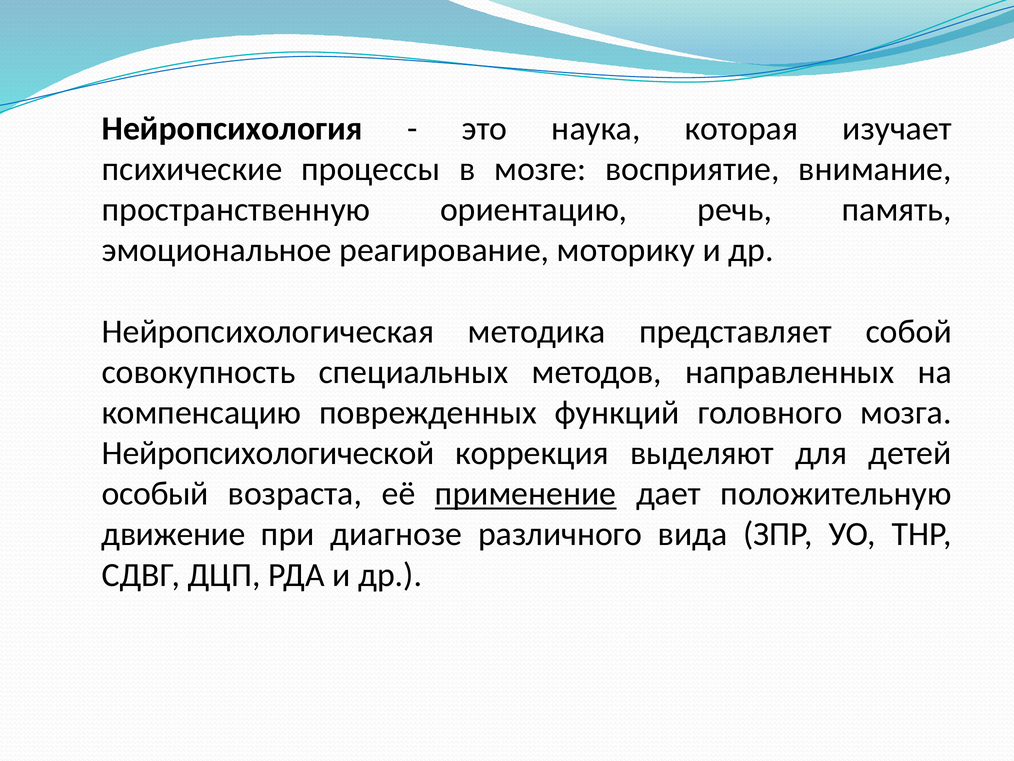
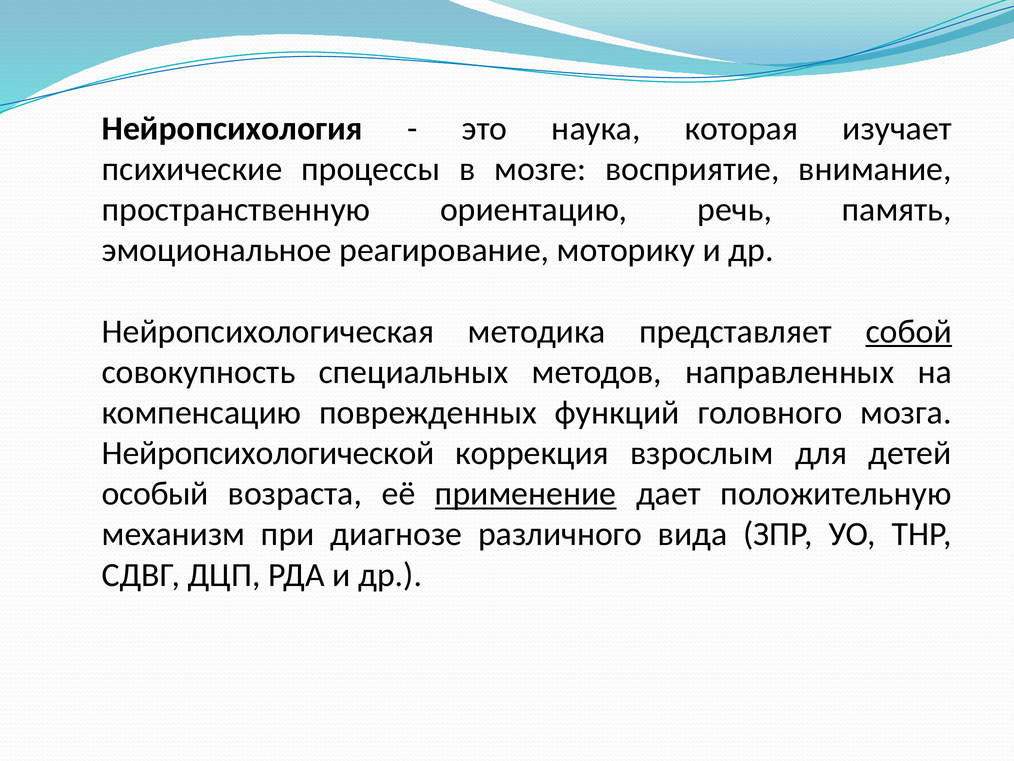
собой underline: none -> present (909, 331)
выделяют: выделяют -> взрослым (702, 453)
движение: движение -> механизм (173, 534)
